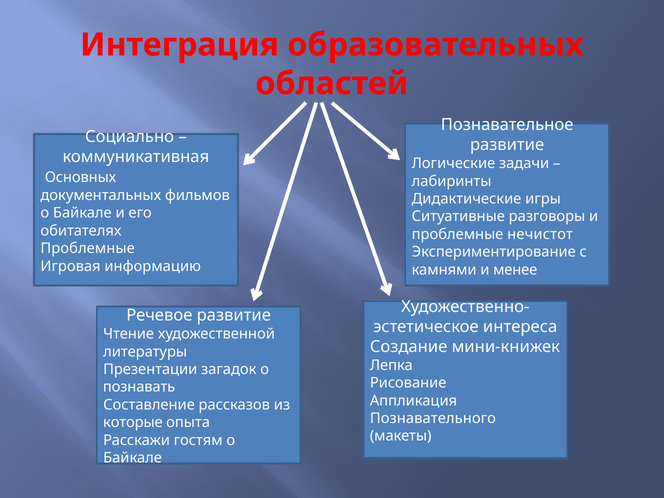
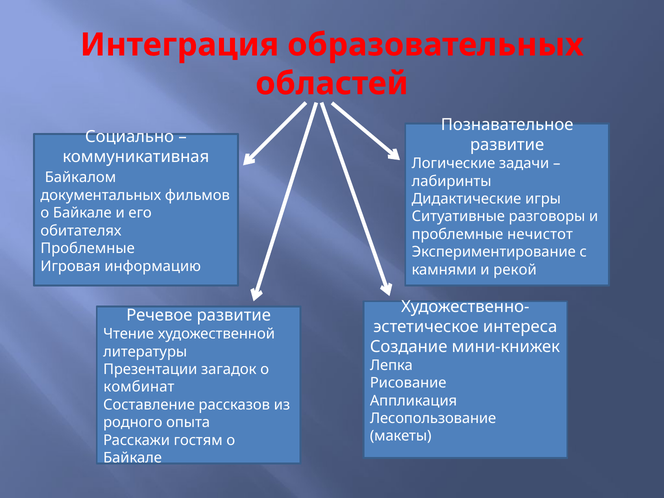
Основных: Основных -> Байкалом (80, 177)
менее: менее -> рекой (515, 270)
познавать: познавать -> комбинат (139, 387)
Познавательного: Познавательного -> Лесопользование (433, 418)
которые: которые -> родного (133, 422)
